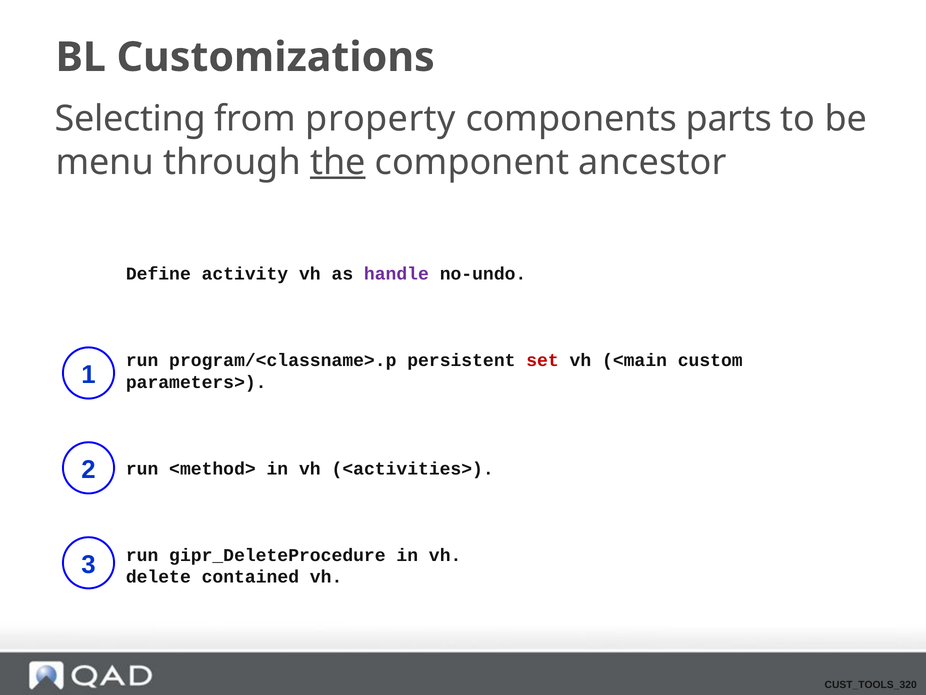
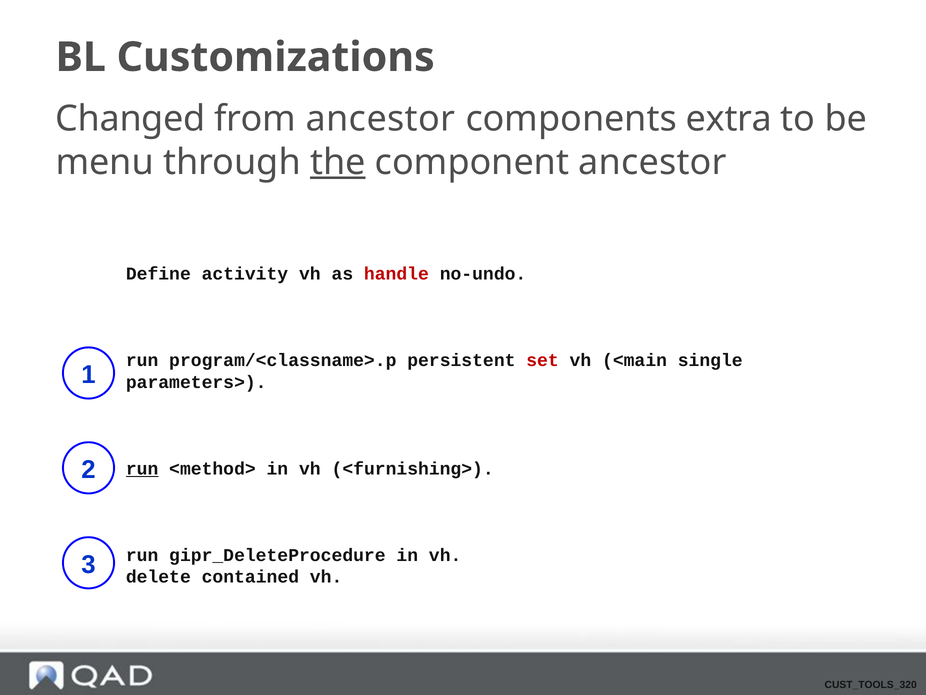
Selecting: Selecting -> Changed (130, 119)
from property: property -> ancestor (381, 119)
parts: parts -> extra (729, 119)
handle colour: purple -> red (396, 274)
custom: custom -> single (710, 360)
run underline: none -> present (142, 468)
<activities>: <activities> -> <furnishing> (413, 468)
